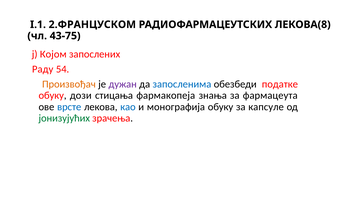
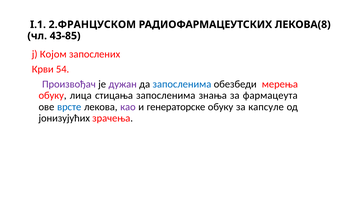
43-75: 43-75 -> 43-85 (65, 36)
Раду: Раду -> Крви (43, 69)
Произвођач colour: orange -> purple (69, 84)
податке: податке -> мерења (280, 84)
дози: дози -> лица (81, 95)
стицања фармакопеја: фармакопеја -> запосленима (166, 95)
као colour: blue -> purple (128, 107)
монографија: монографија -> генераторске (176, 107)
јонизујућих colour: green -> black (64, 118)
